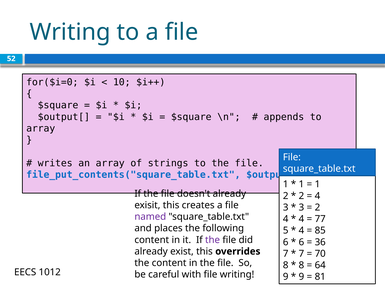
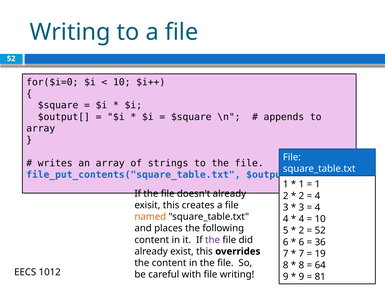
2: 2 -> 4 (317, 207)
named colour: purple -> orange (150, 217)
77: 77 -> 10 (320, 219)
4: 4 -> 2 (301, 230)
85: 85 -> 52 (320, 230)
70: 70 -> 19 (320, 253)
